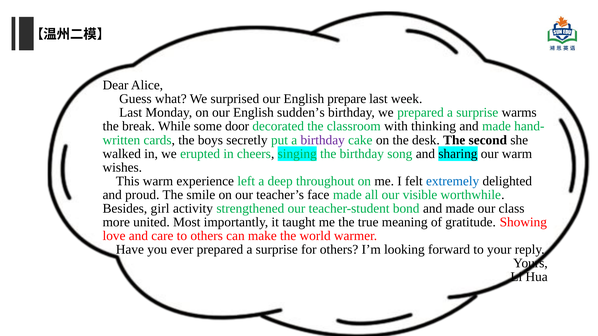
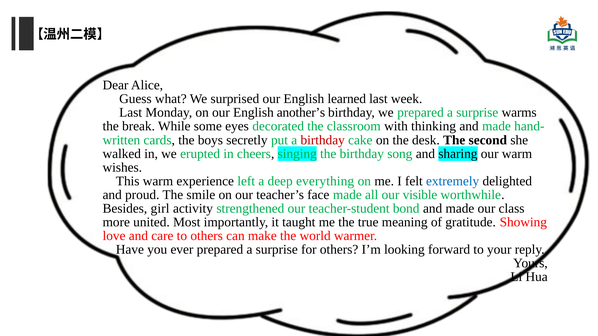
prepare: prepare -> learned (347, 99)
sudden’s: sudden’s -> another’s (301, 113)
door: door -> eyes (237, 126)
birthday colour: purple -> red (323, 140)
throughout: throughout -> everything (325, 181)
